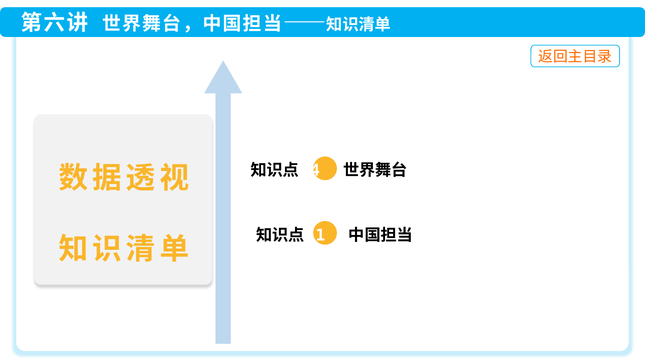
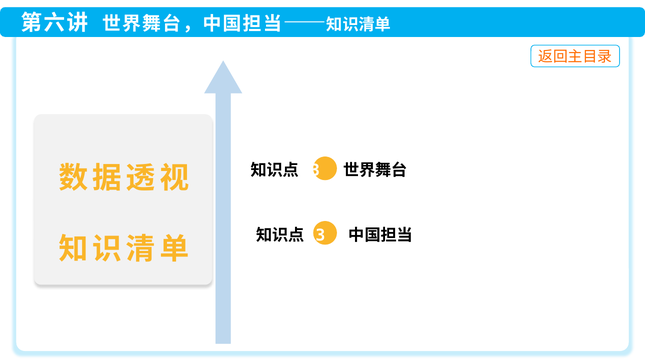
4: 4 -> 3 (315, 170)
1: 1 -> 3 (320, 236)
